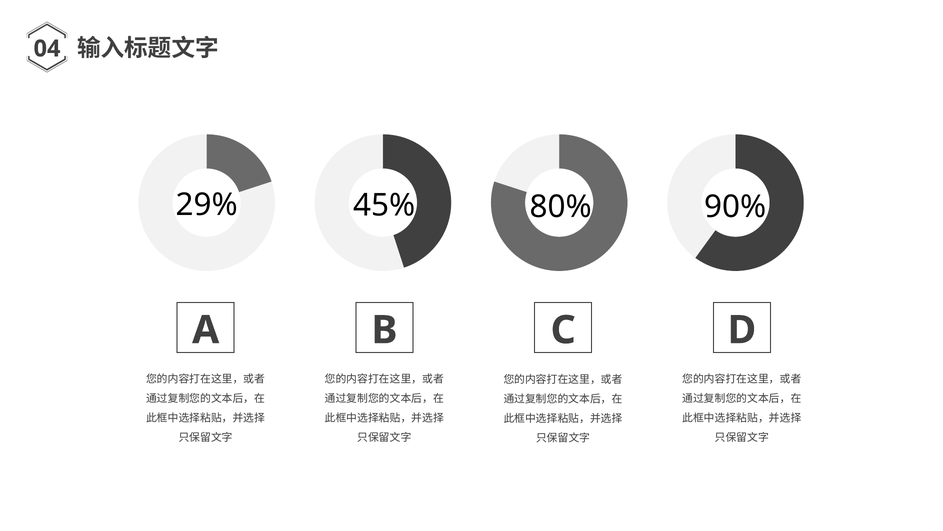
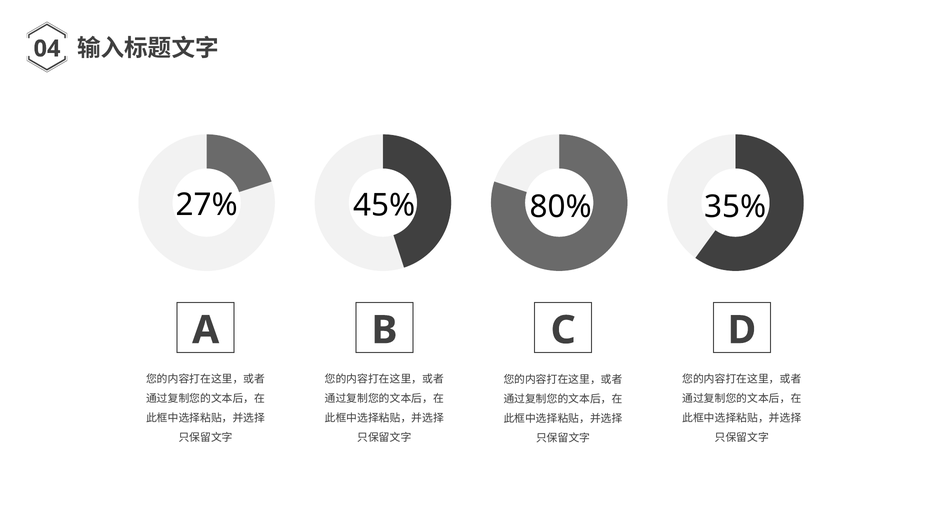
29%: 29% -> 27% (207, 205)
90%: 90% -> 35% (735, 207)
